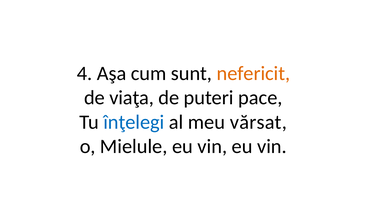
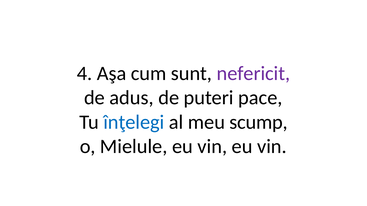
nefericit colour: orange -> purple (253, 73)
viaţa: viaţa -> adus (132, 98)
vărsat: vărsat -> scump (259, 122)
